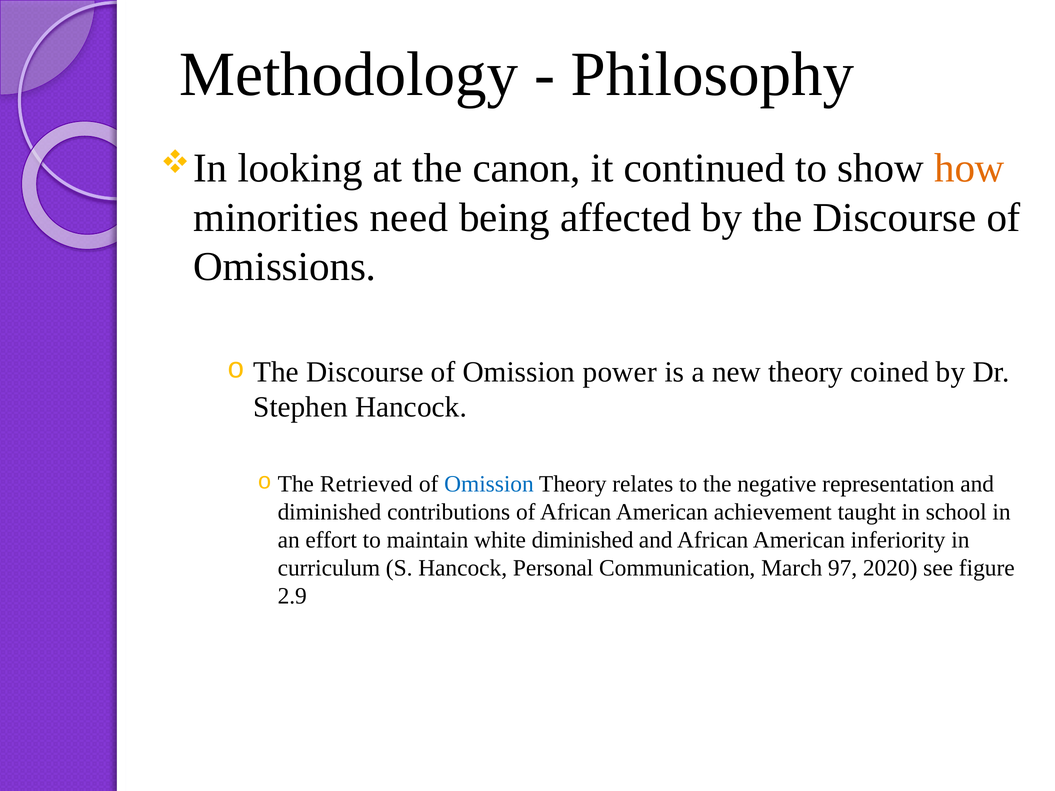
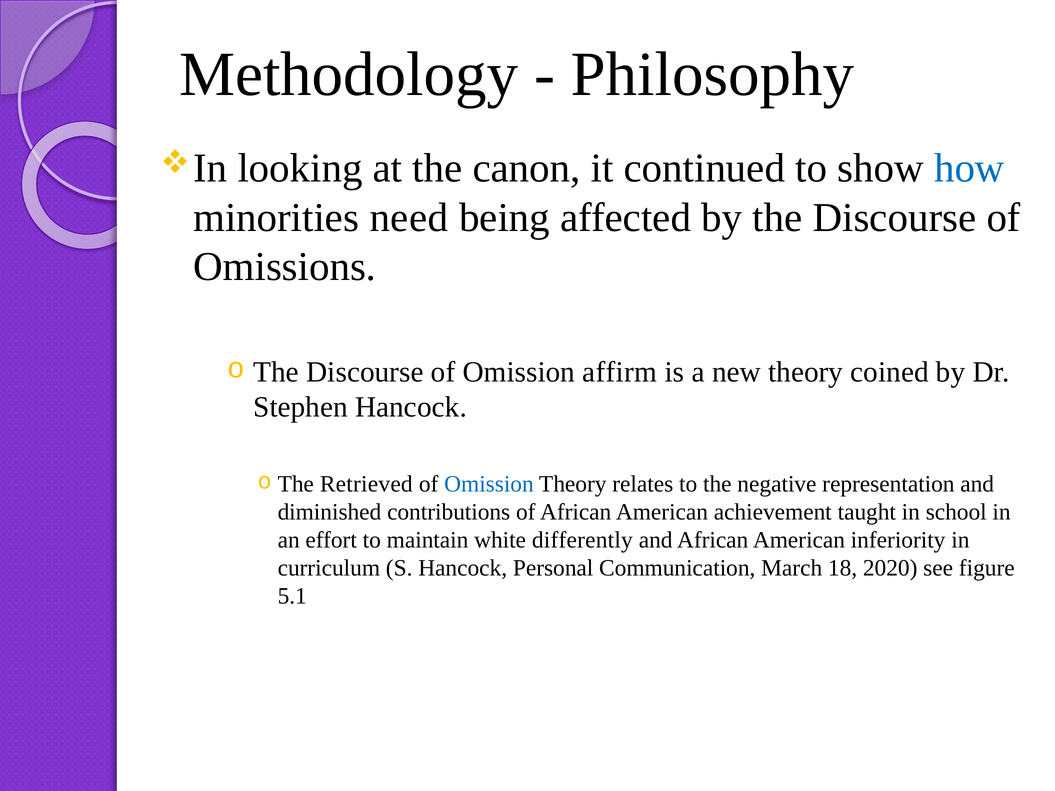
how colour: orange -> blue (969, 168)
power: power -> affirm (620, 372)
white diminished: diminished -> differently (582, 540)
97: 97 -> 18 (843, 568)
2.9: 2.9 -> 5.1 (292, 596)
